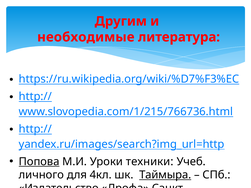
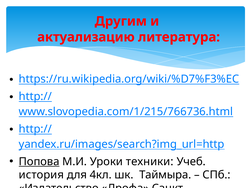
необходимые: необходимые -> актуализацию (86, 37)
личного: личного -> история (41, 175)
Таймыра underline: present -> none (165, 175)
